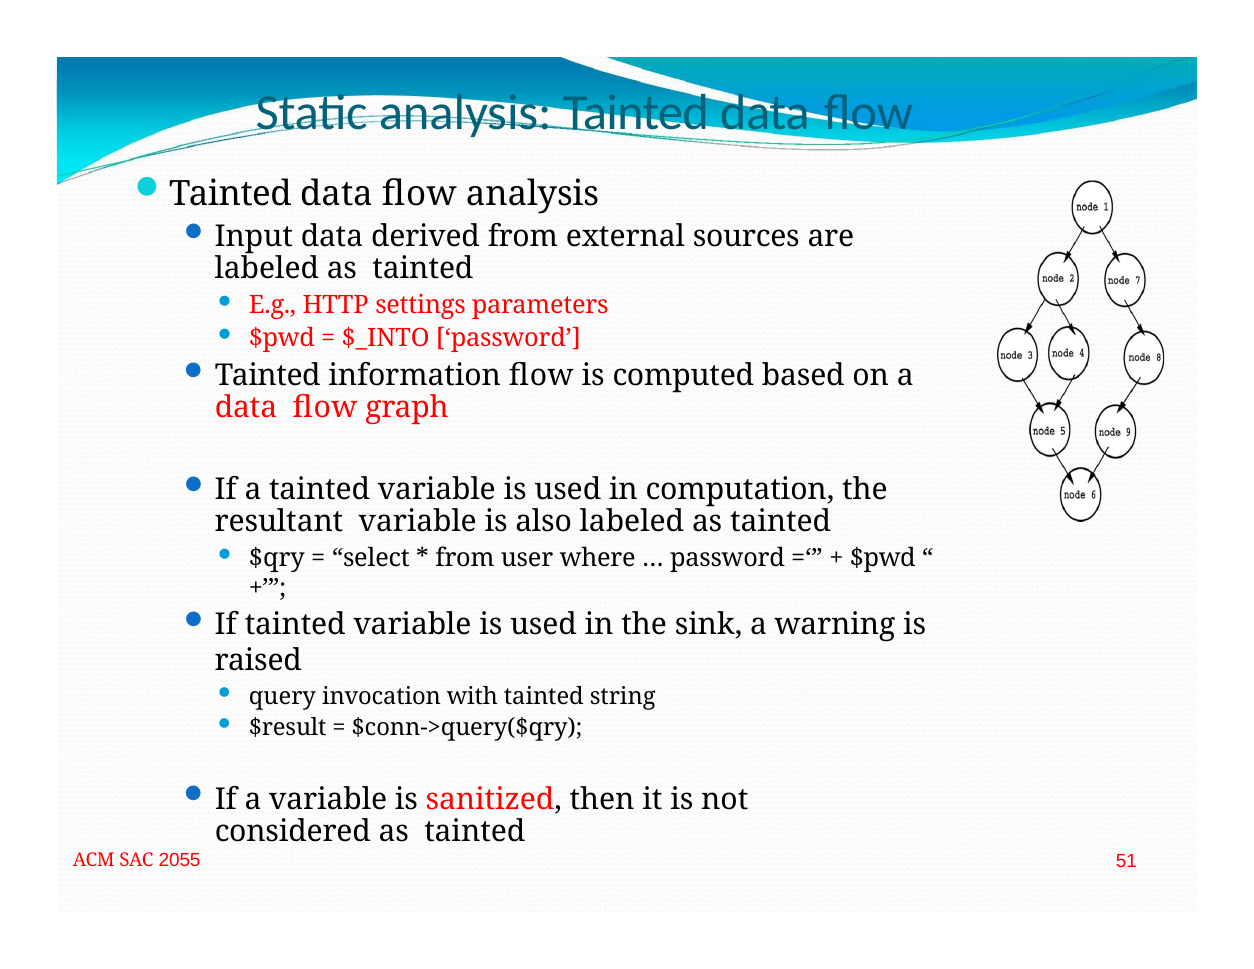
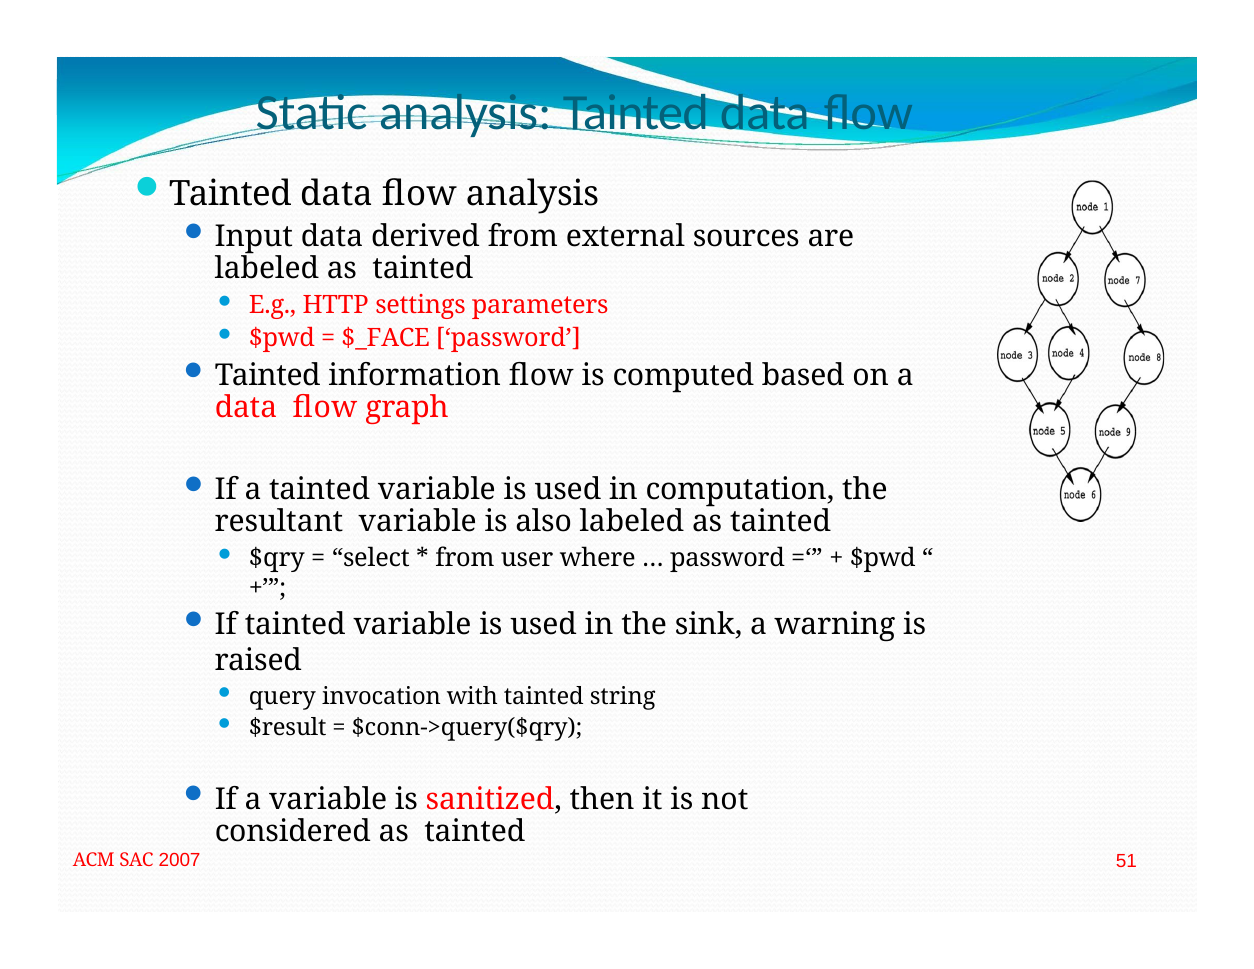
$_INTO: $_INTO -> $_FACE (386, 338)
2055: 2055 -> 2007 (180, 860)
